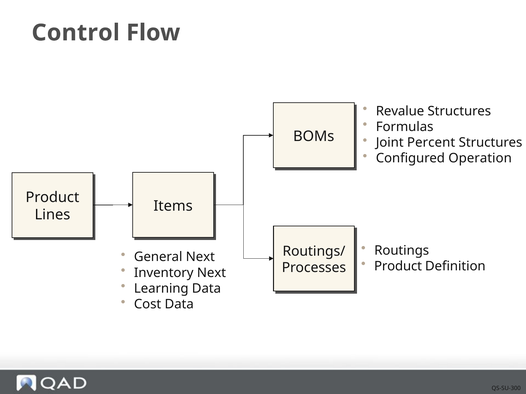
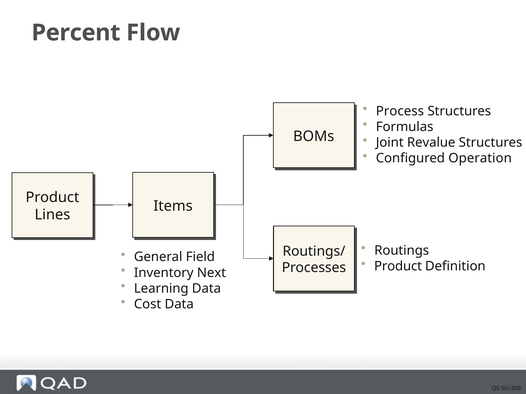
Control: Control -> Percent (76, 33)
Revalue: Revalue -> Process (400, 111)
Percent: Percent -> Revalue (431, 143)
General Next: Next -> Field (200, 257)
